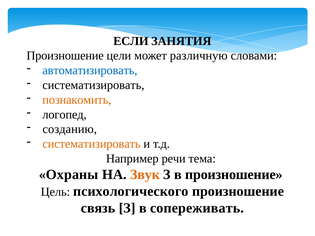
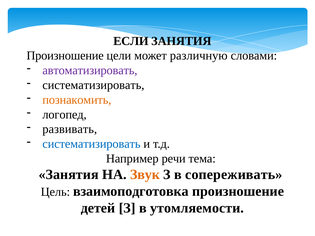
автоматизировать colour: blue -> purple (90, 70)
созданию: созданию -> развивать (70, 129)
систематизировать colour: orange -> blue (91, 144)
Охраны: Охраны -> Занятия (69, 175)
в произношение: произношение -> сопереживать (234, 175)
психологического: психологического -> взаимоподготовка (131, 191)
связь: связь -> детей (98, 208)
сопереживать: сопереживать -> утомляемости (197, 208)
